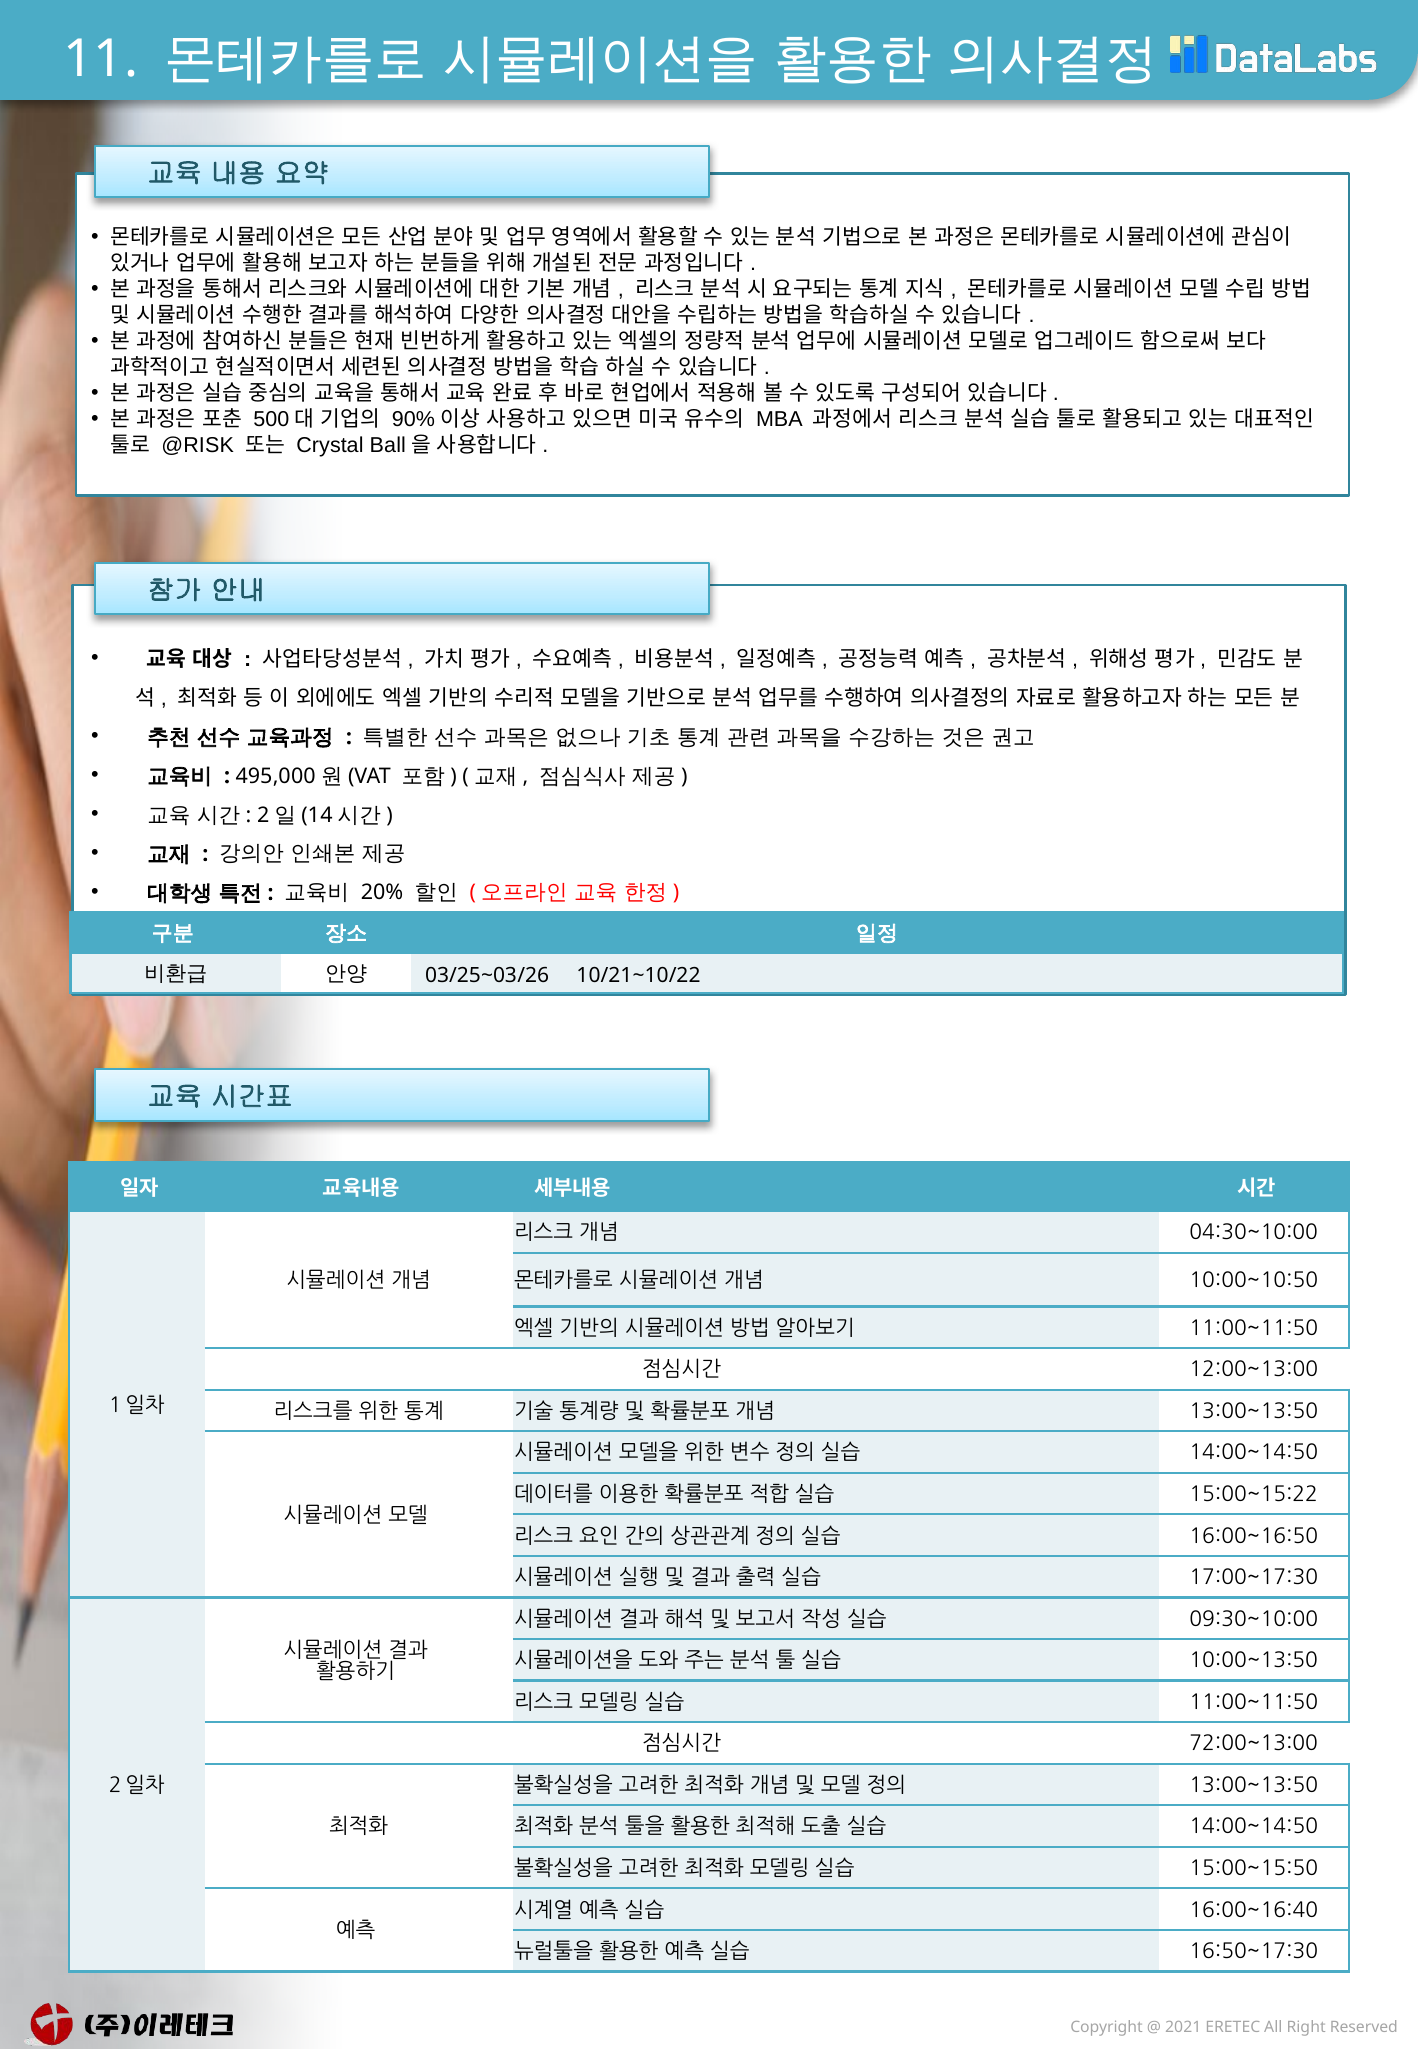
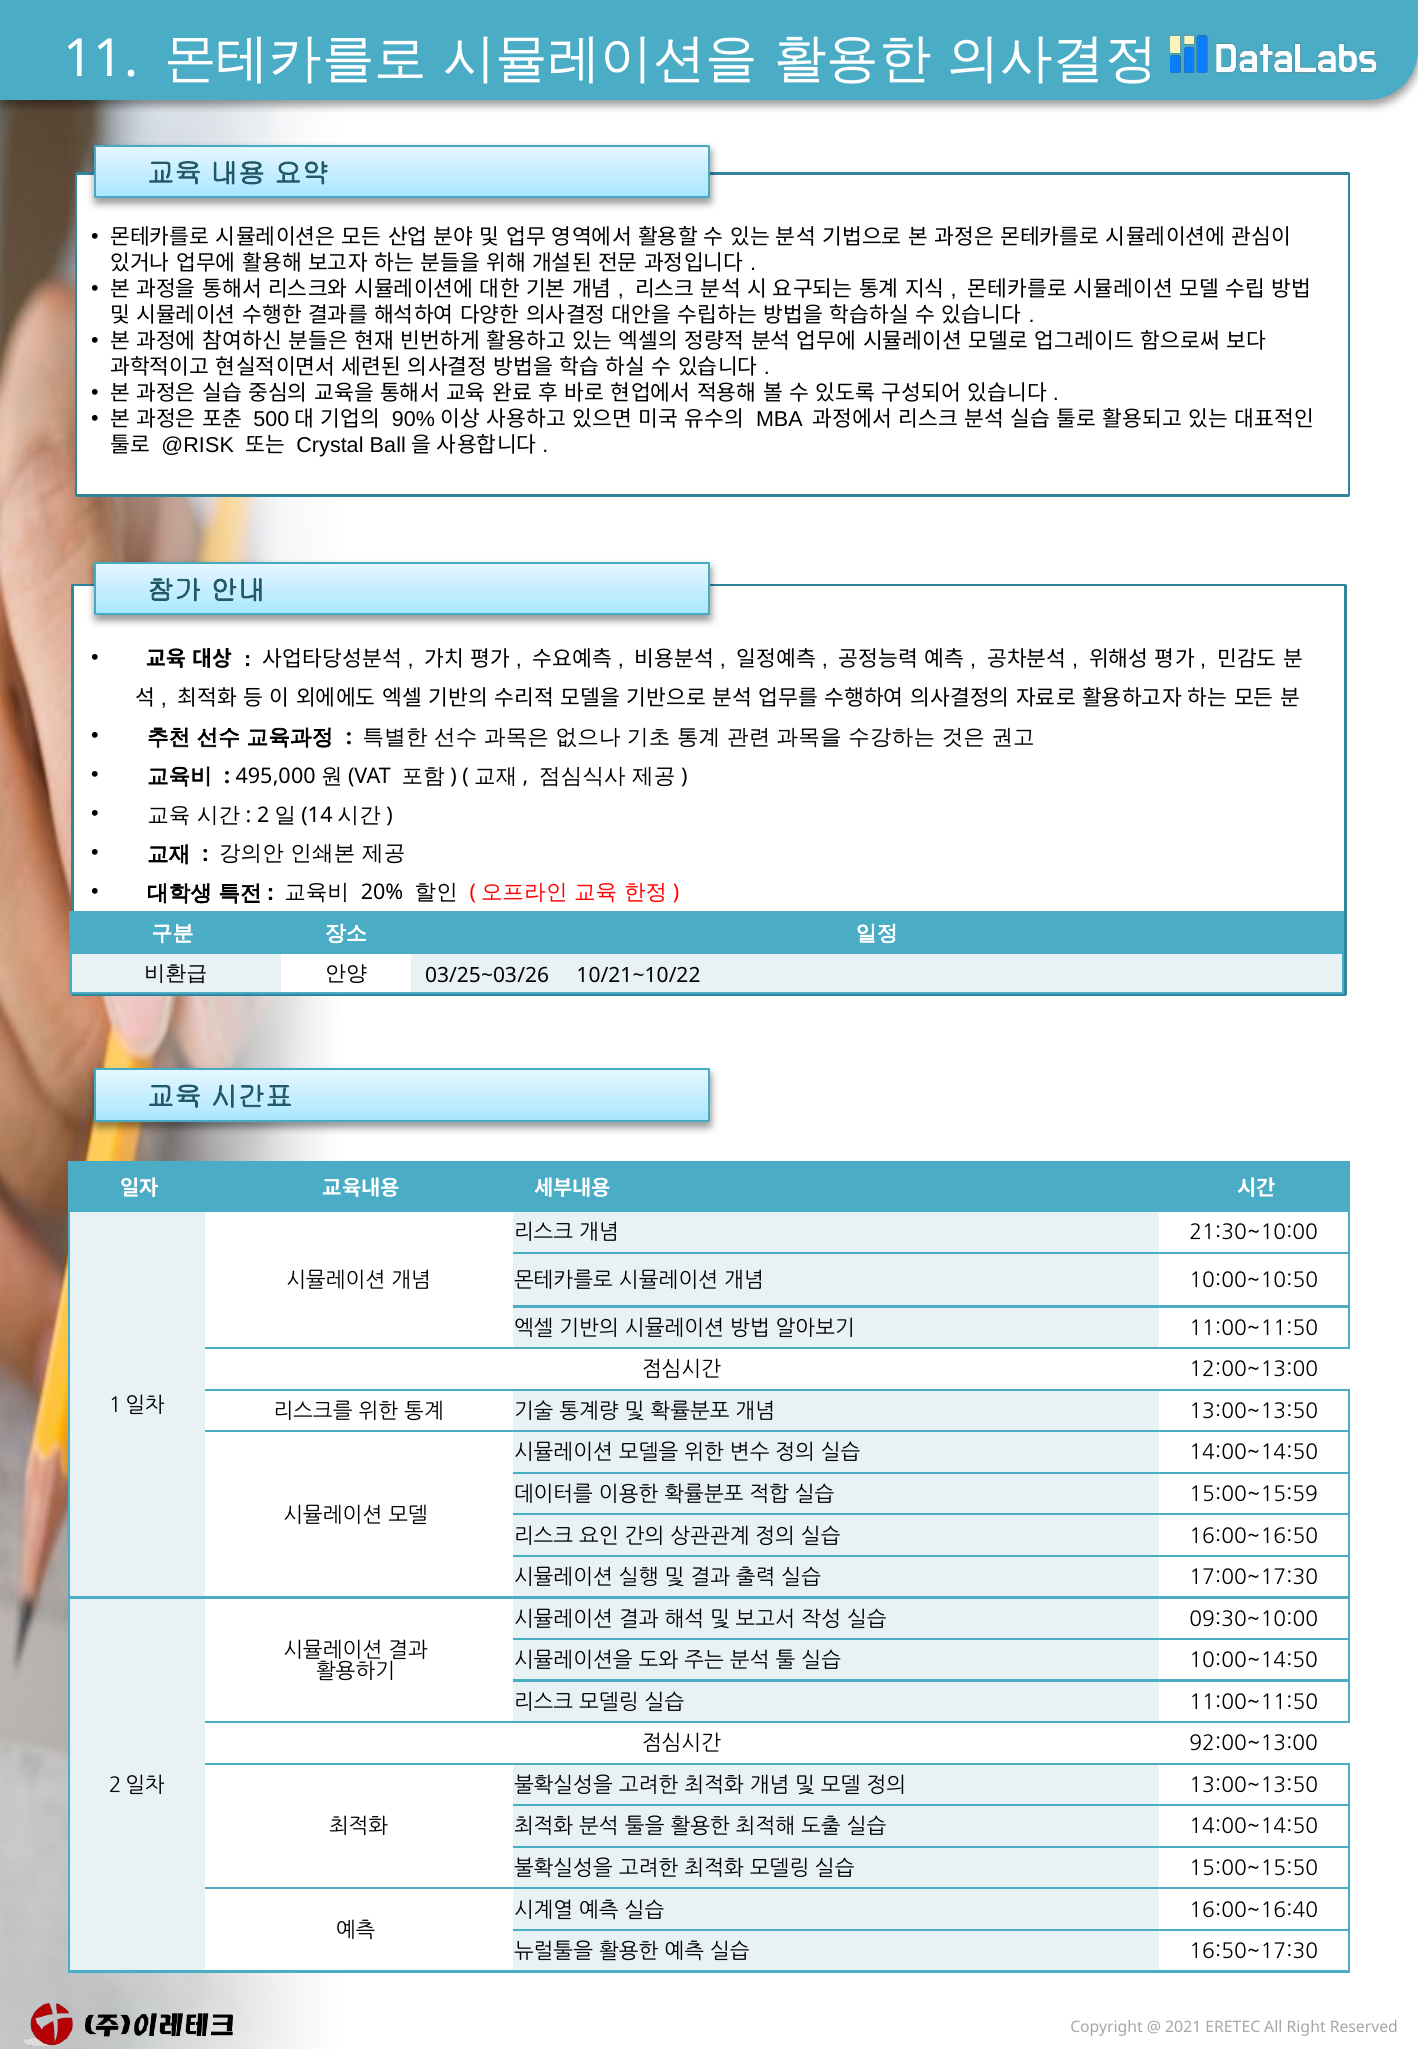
04:30~10:00: 04:30~10:00 -> 21:30~10:00 (1254, 1233)
15:00~15:22: 15:00~15:22 -> 15:00~15:59 (1254, 1494)
10:00~13:50: 10:00~13:50 -> 10:00~14:50 (1254, 1660)
72:00~13:00: 72:00~13:00 -> 92:00~13:00 (1254, 1743)
